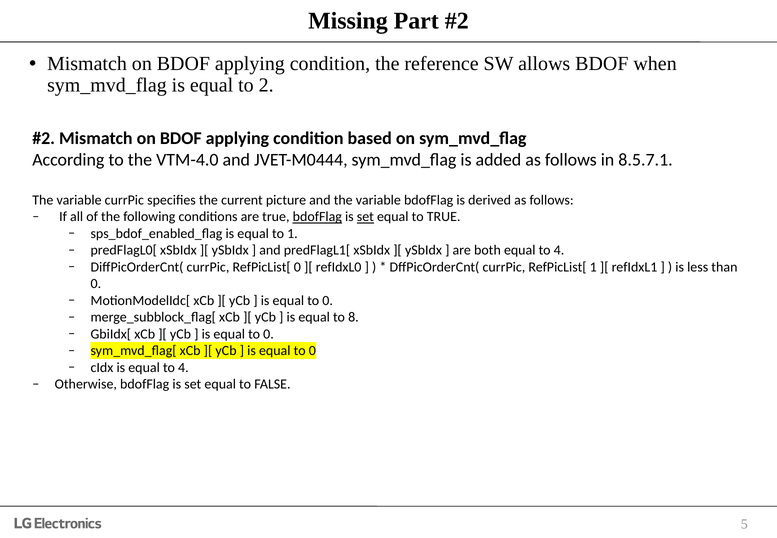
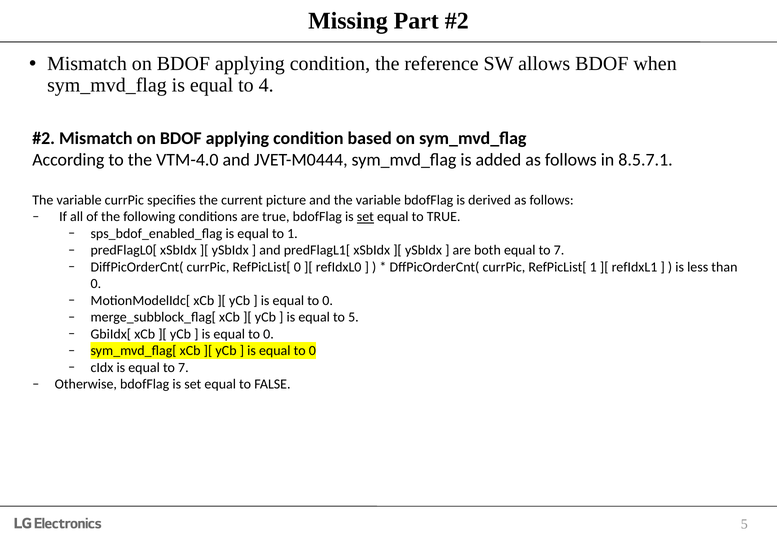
2: 2 -> 4 (266, 85)
bdofFlag underline: present -> none (317, 217)
both equal to 4: 4 -> 7 (559, 250)
to 8: 8 -> 5 (353, 317)
is equal to 4: 4 -> 7 (183, 368)
